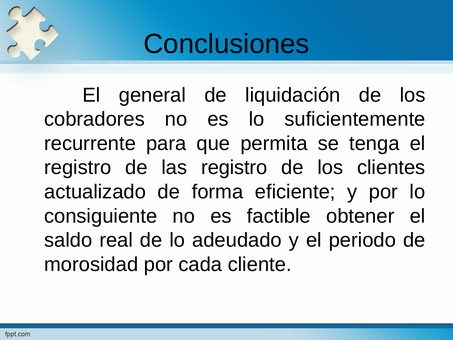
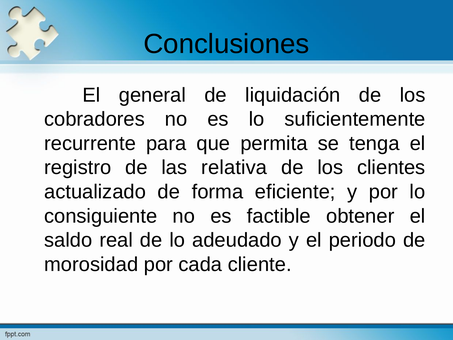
las registro: registro -> relativa (234, 168)
